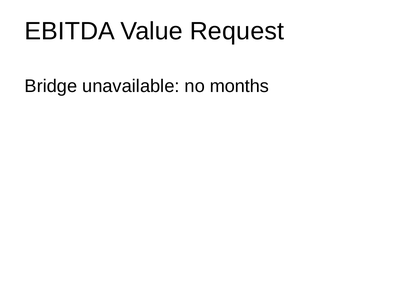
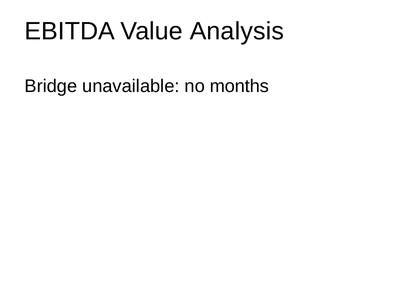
Request: Request -> Analysis (237, 31)
